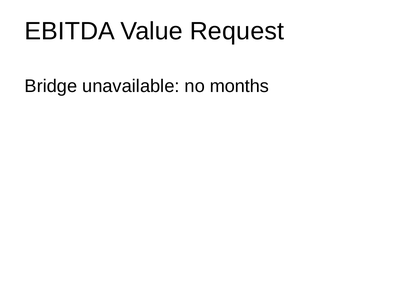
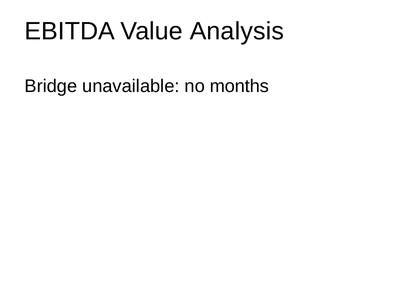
Request: Request -> Analysis (237, 31)
